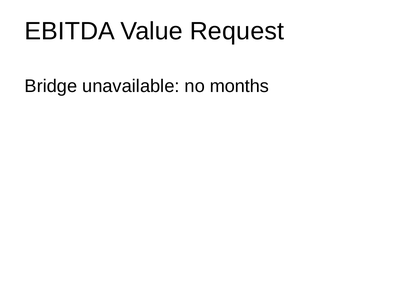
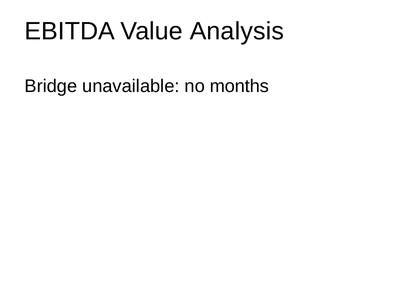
Request: Request -> Analysis (237, 31)
